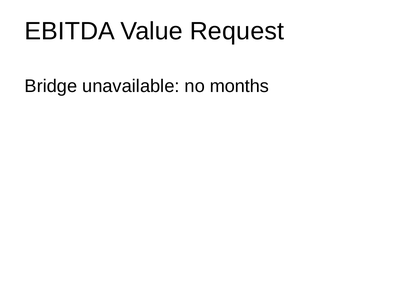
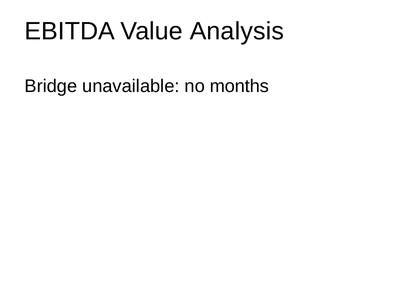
Request: Request -> Analysis (237, 31)
